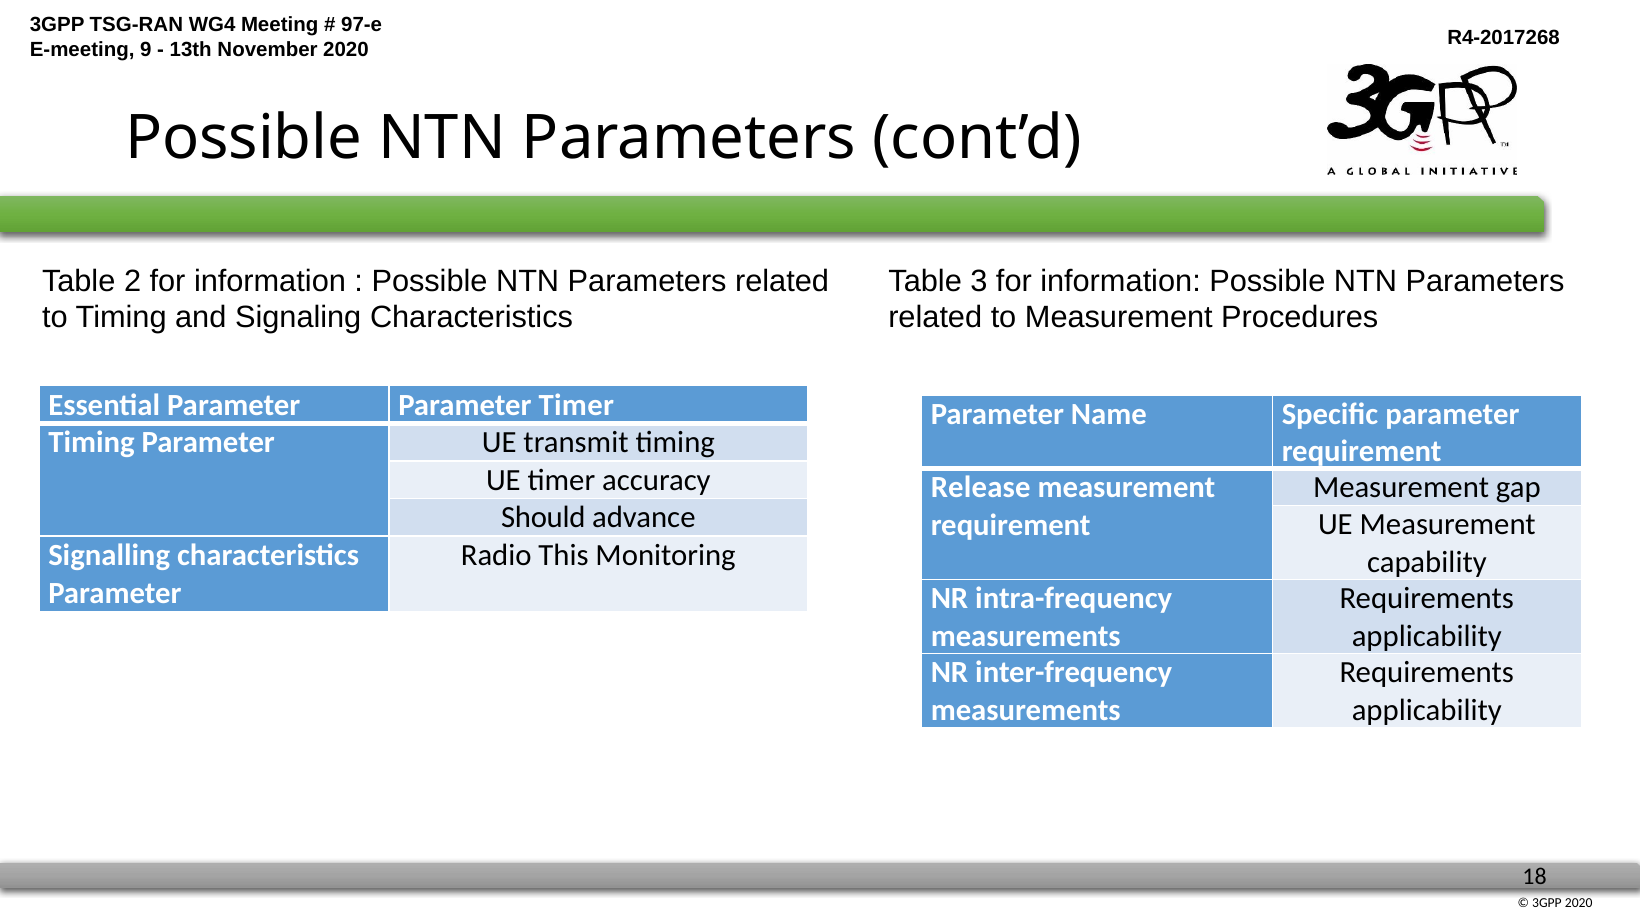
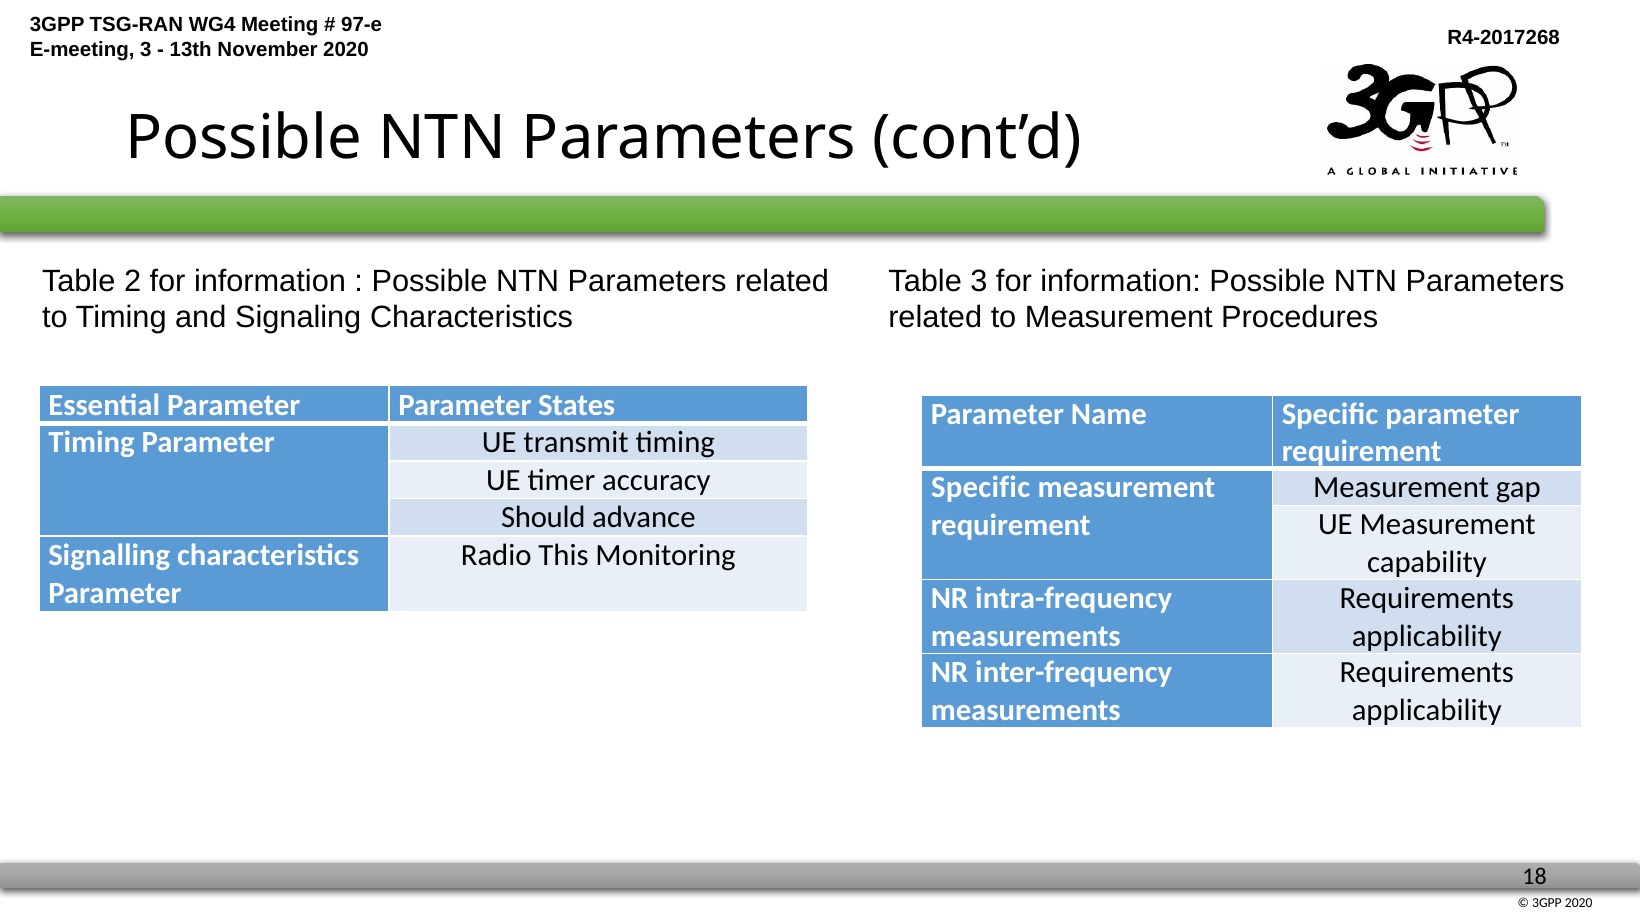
9: 9 -> 3 (146, 49)
Parameter Timer: Timer -> States (577, 405)
Release: Release -> Specific (981, 488)
